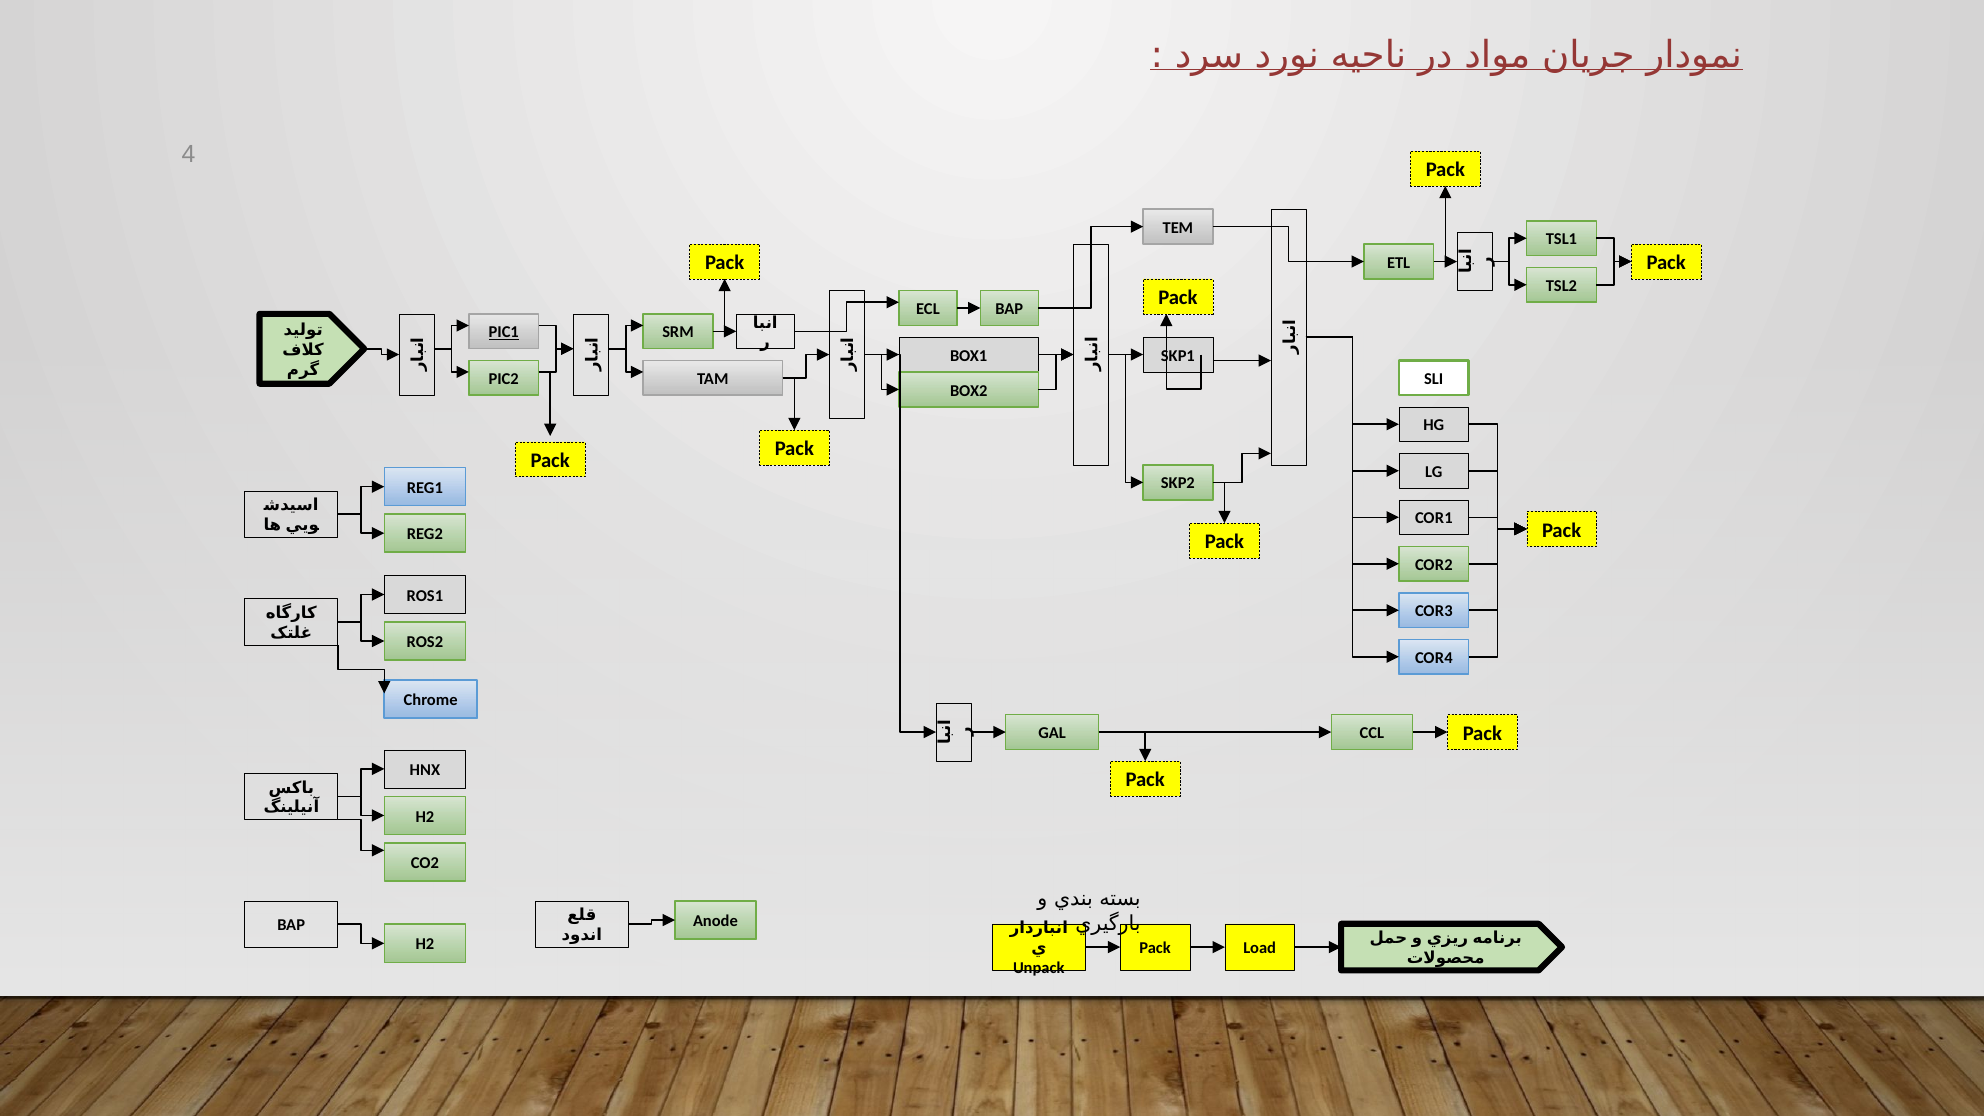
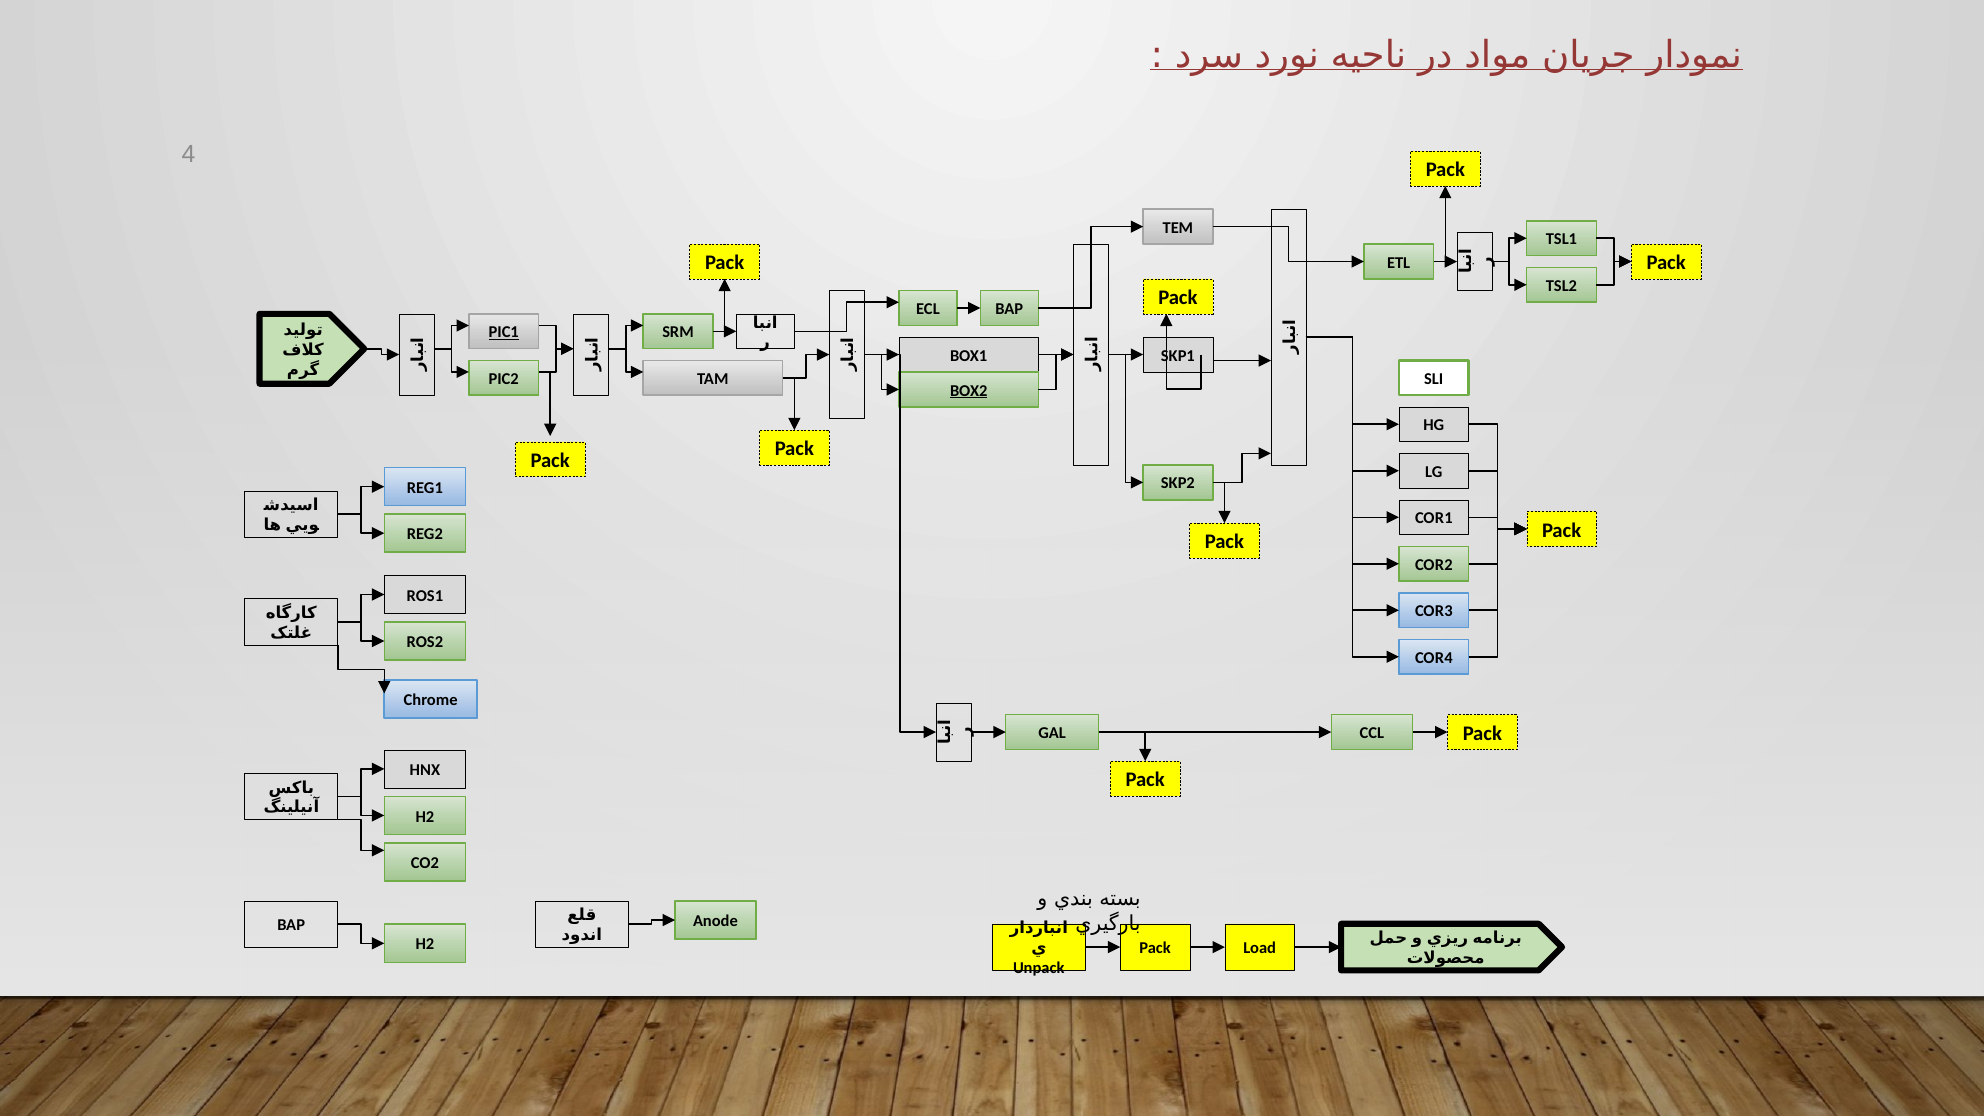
BOX2 underline: none -> present (969, 391)
